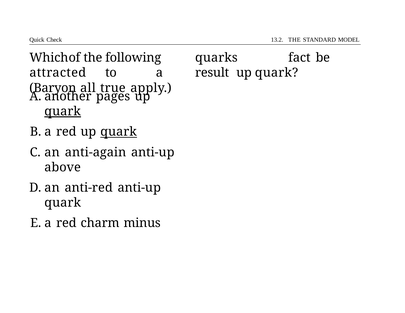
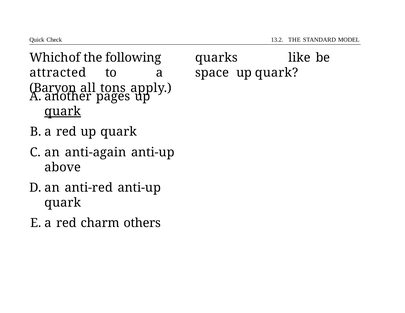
fact: fact -> like (299, 58)
result: result -> space (212, 73)
true: true -> tons (113, 88)
quark underline: present -> none (119, 132)
minus: minus -> others (142, 223)
